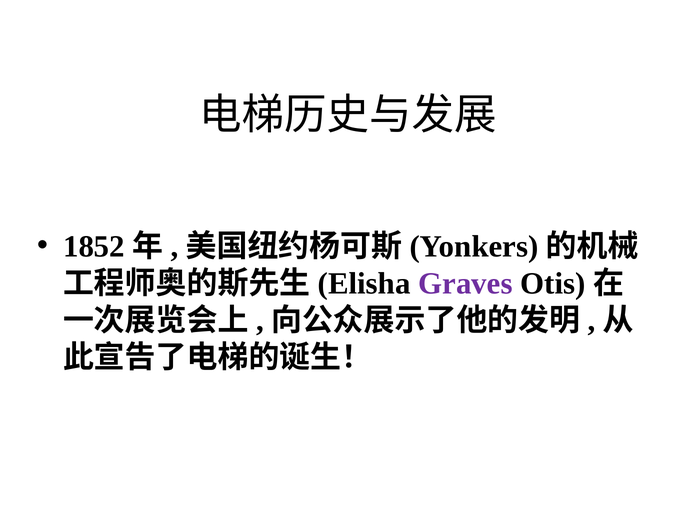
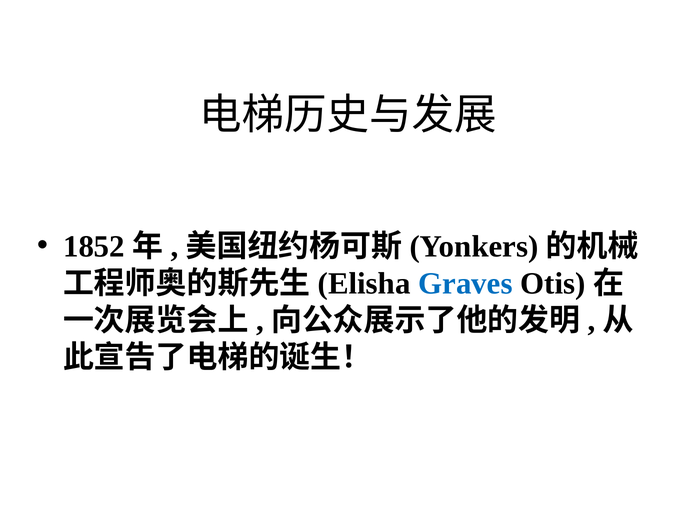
Graves colour: purple -> blue (465, 284)
